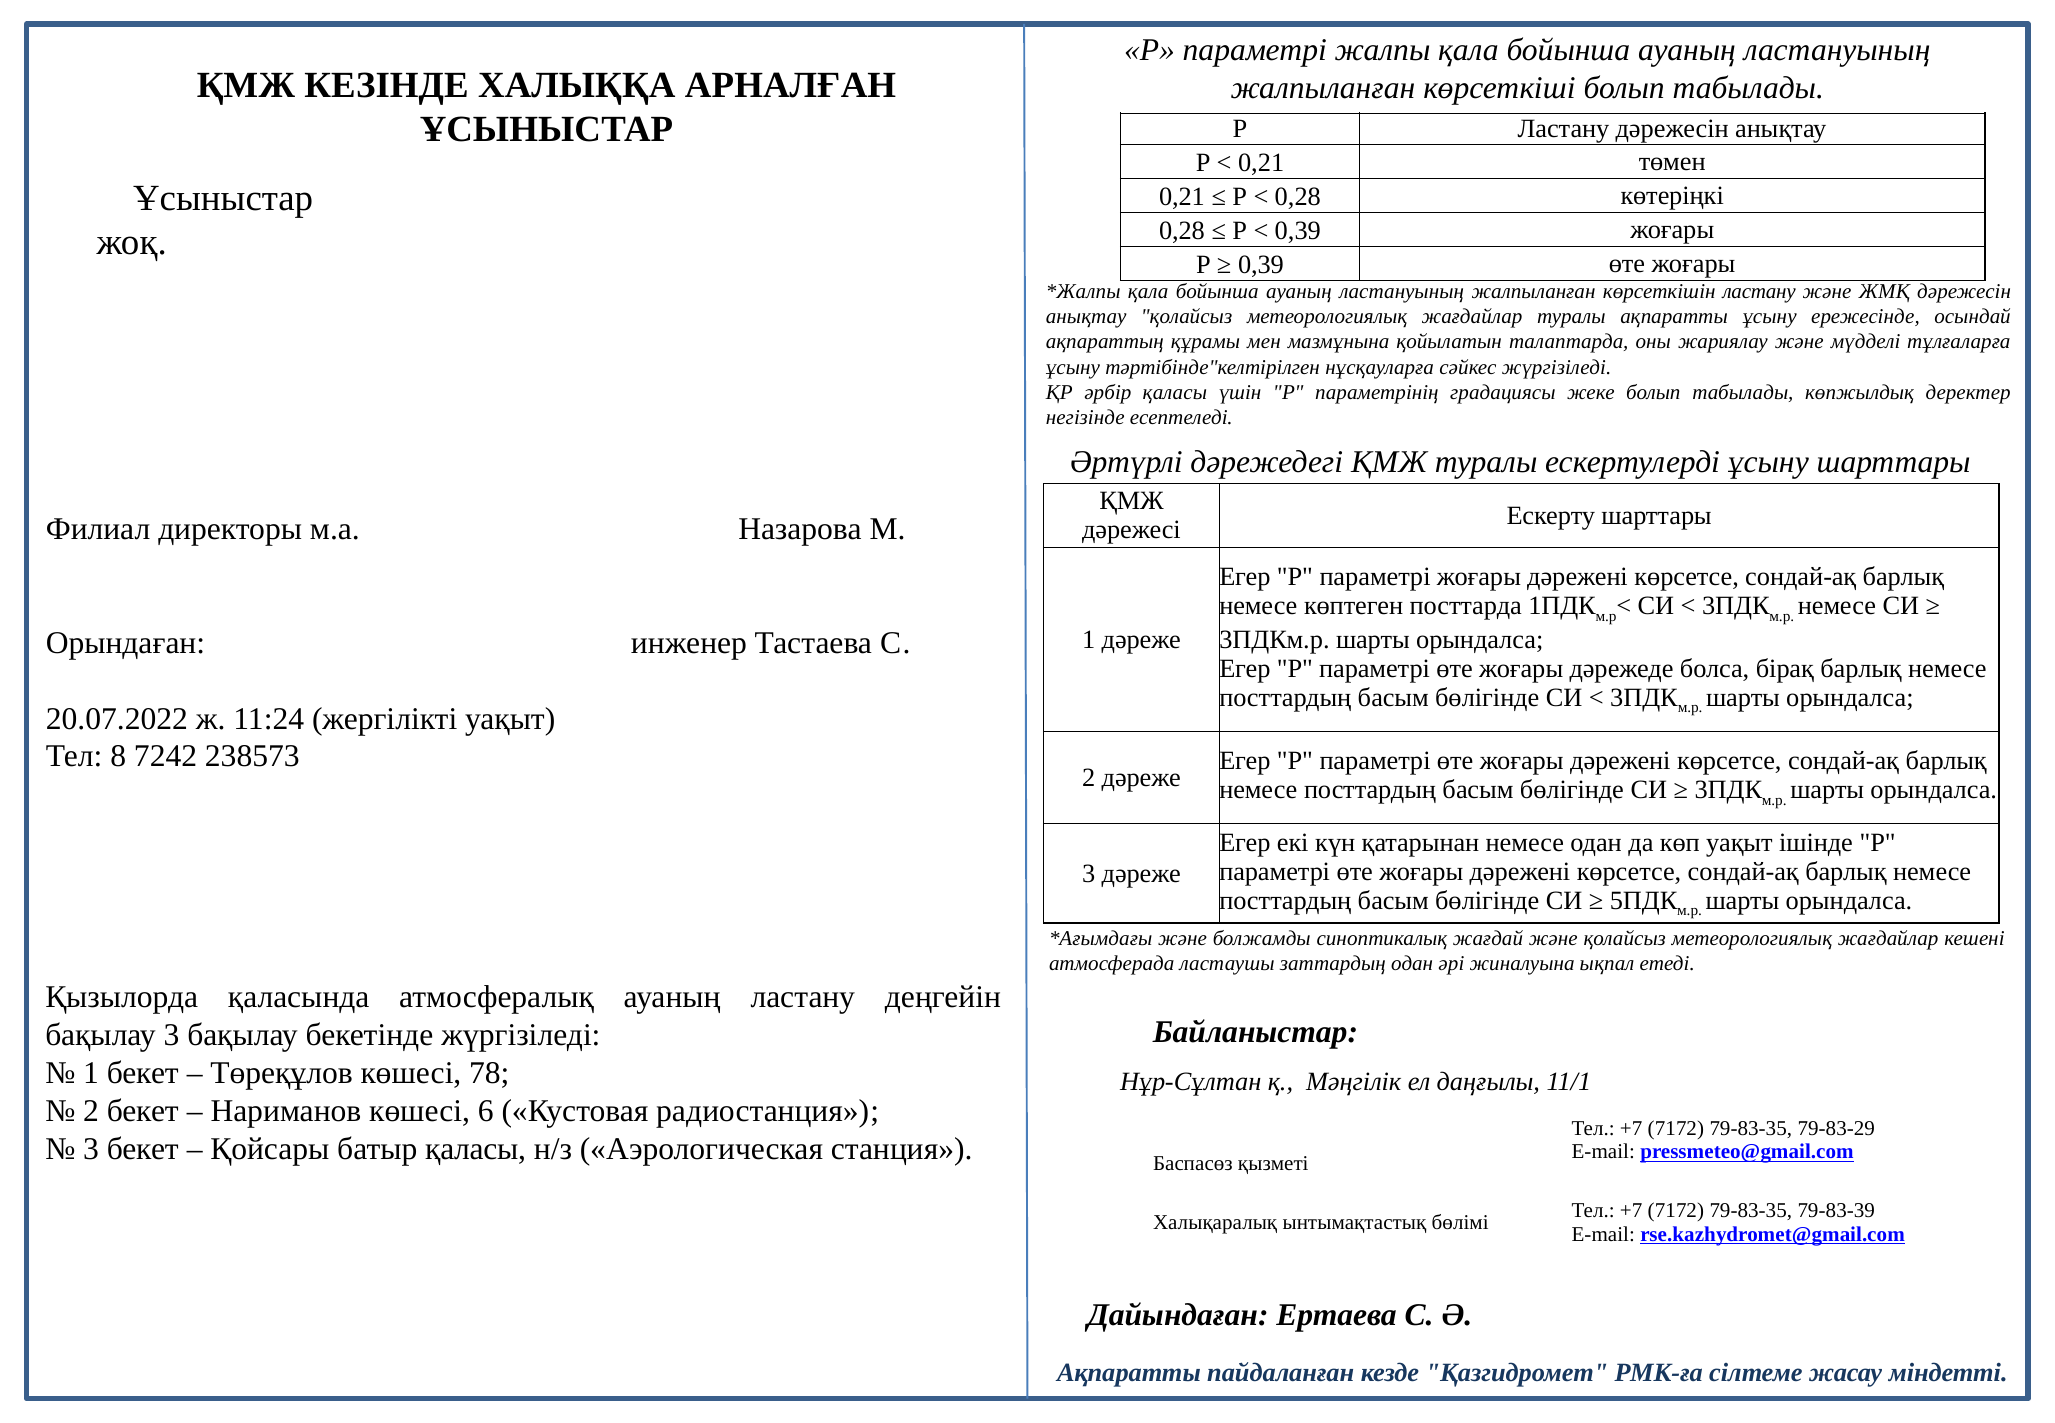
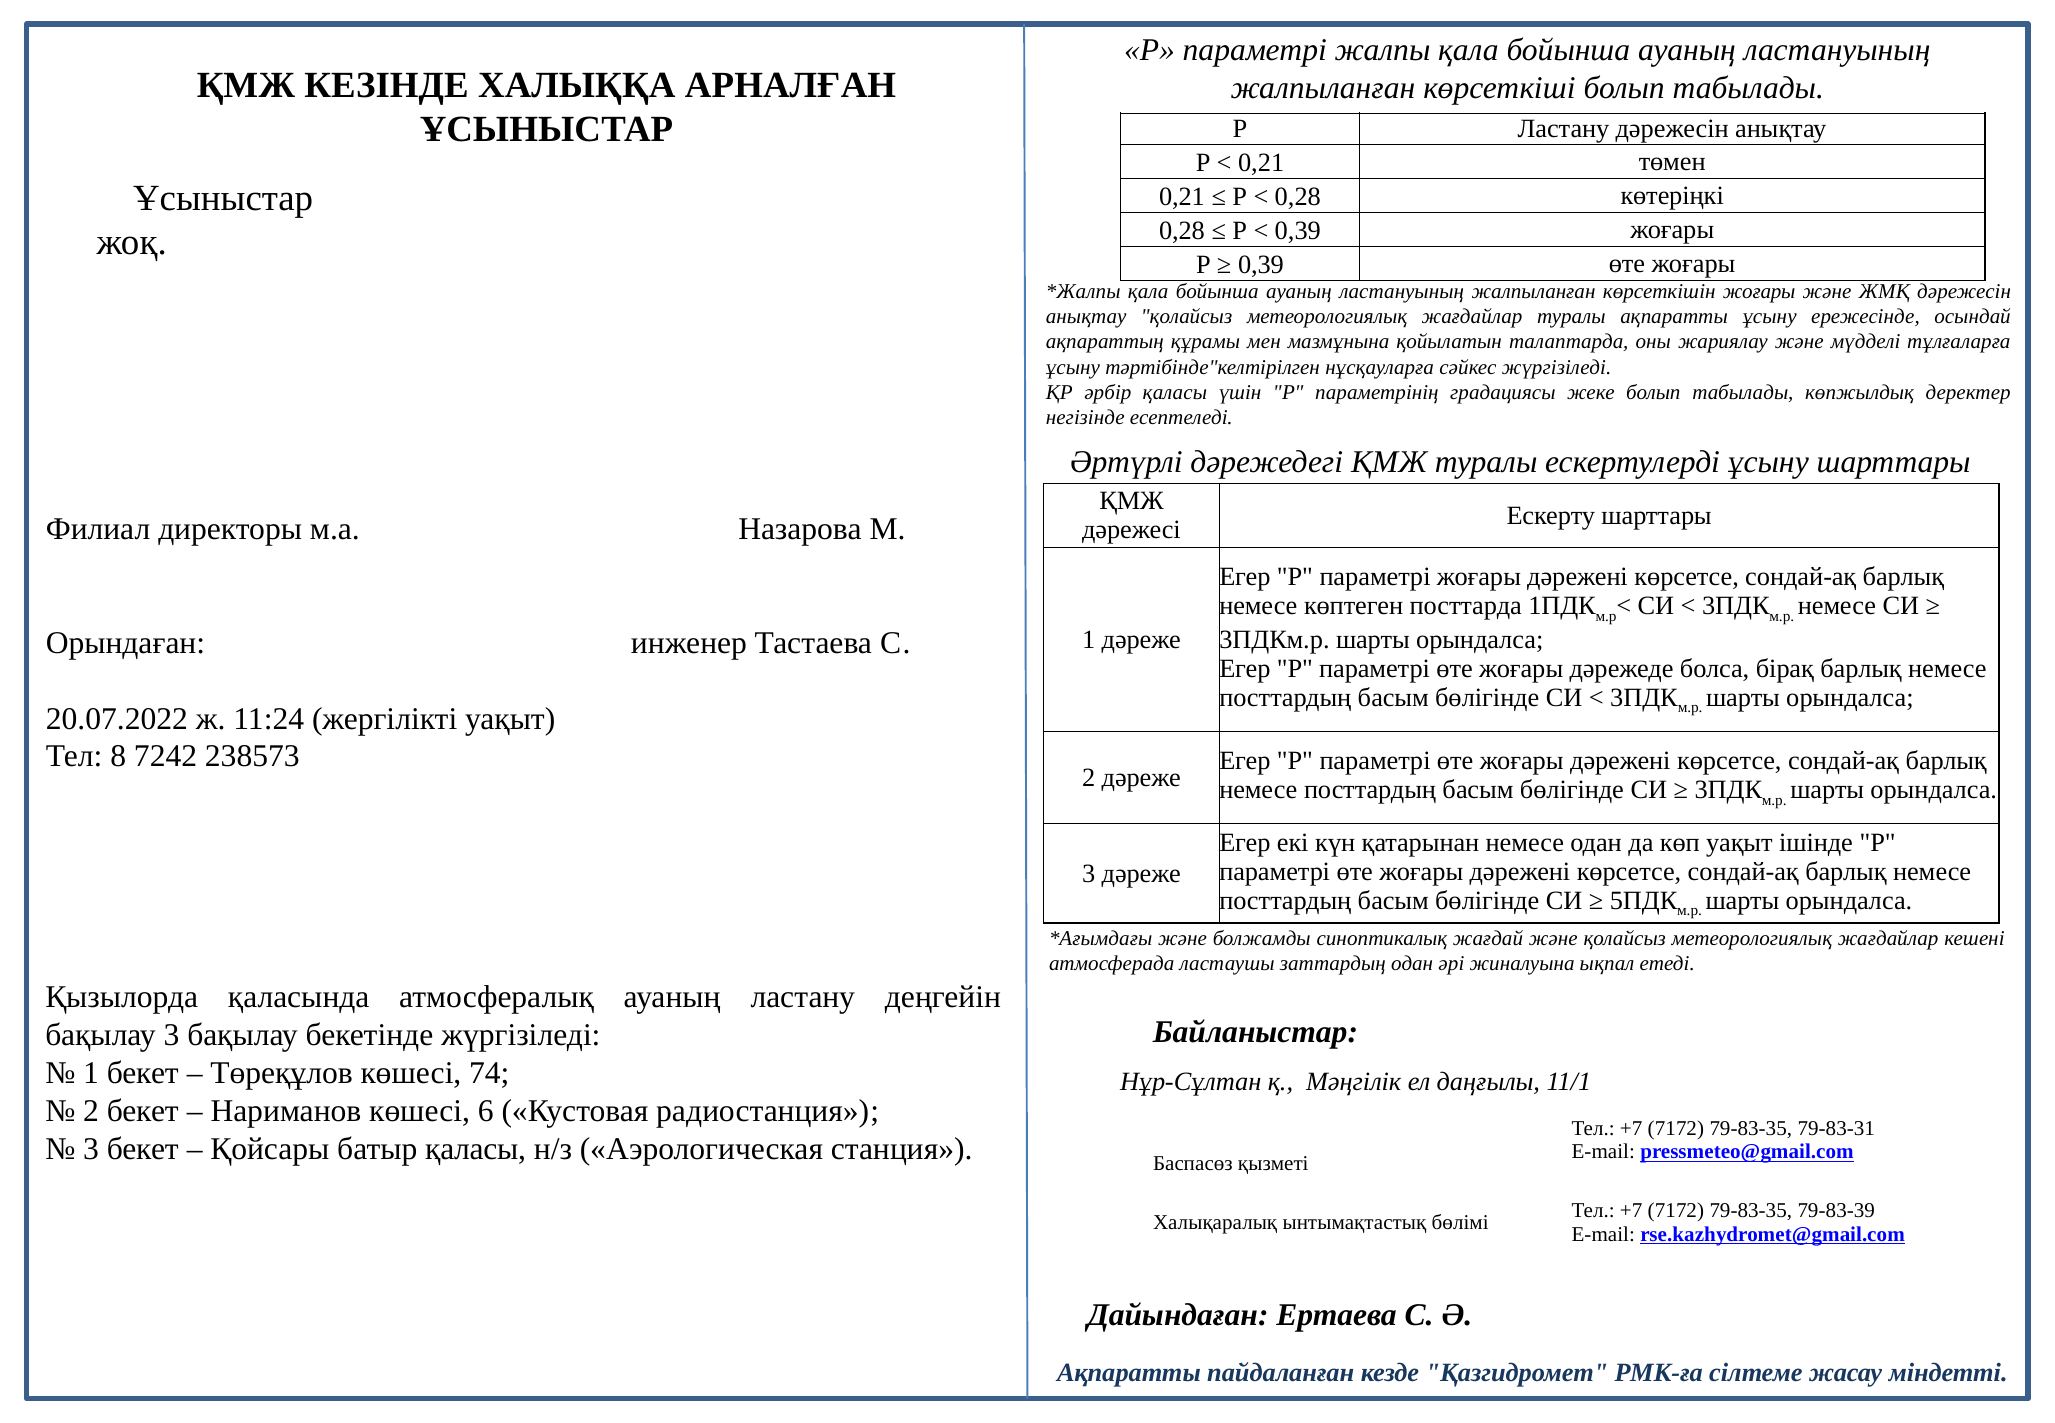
көрсеткішін ластану: ластану -> жоғары (1759, 291)
78: 78 -> 74 (489, 1073)
79-83-29: 79-83-29 -> 79-83-31 (1836, 1128)
